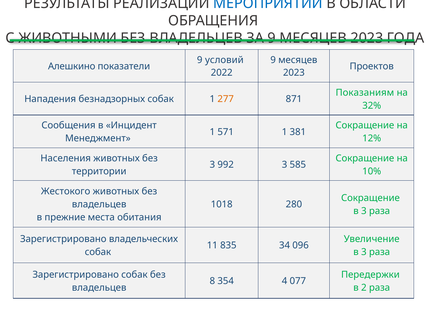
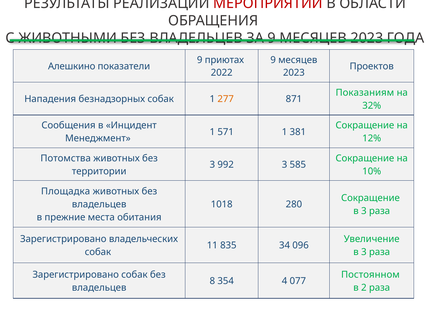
МЕРОПРИЯТИЙ colour: blue -> red (268, 4)
условий: условий -> приютах (224, 60)
Населения: Населения -> Потомства (66, 159)
Жестокого: Жестокого -> Площадка (66, 192)
Передержки: Передержки -> Постоянном (370, 275)
